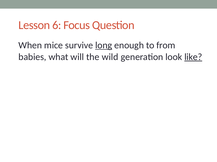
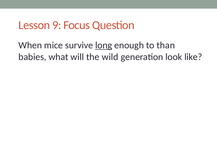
6: 6 -> 9 (57, 25)
from: from -> than (166, 46)
like underline: present -> none (193, 57)
